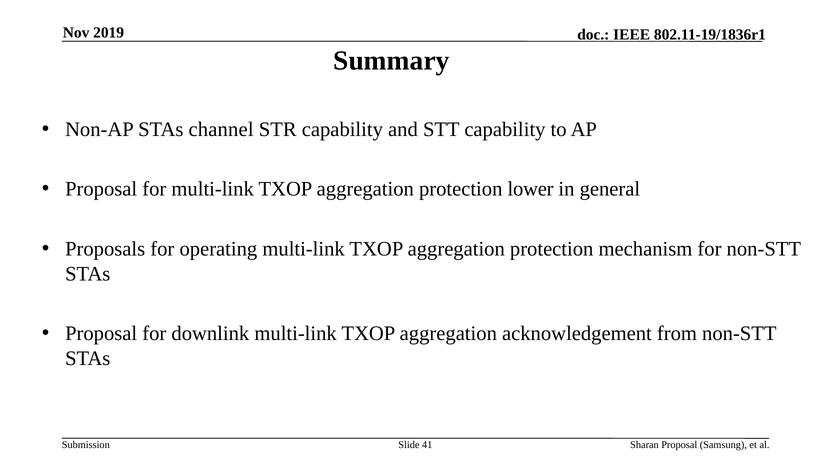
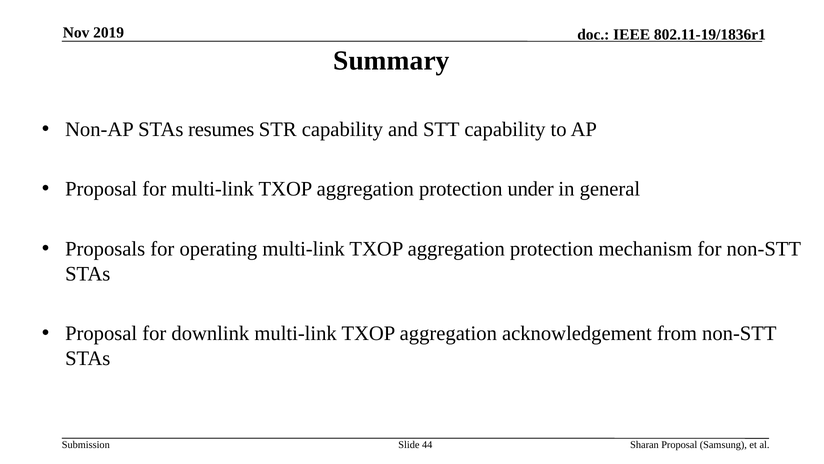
channel: channel -> resumes (221, 129)
lower: lower -> under (531, 189)
41: 41 -> 44 (427, 445)
